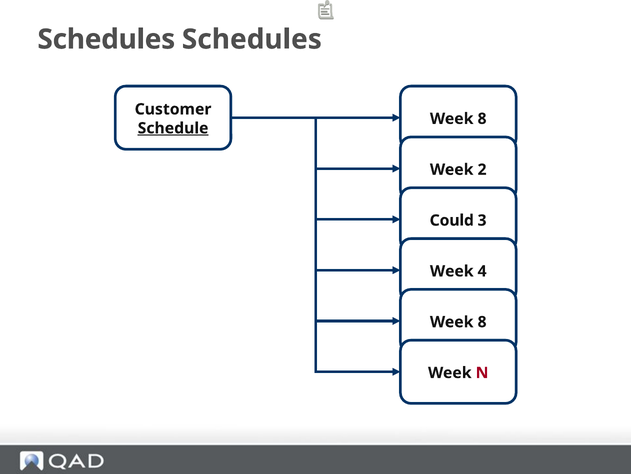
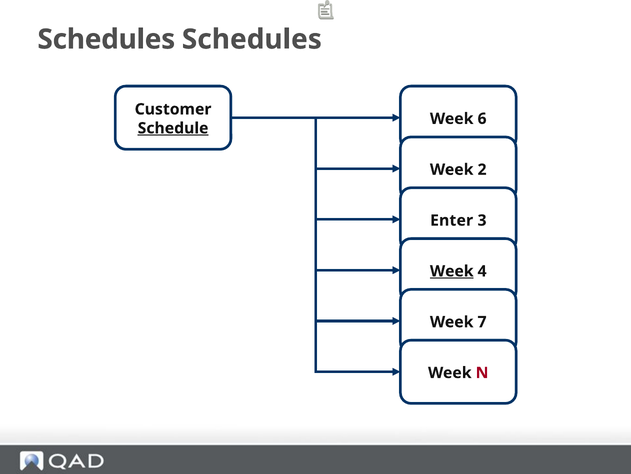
8: 8 -> 6 (482, 119)
Could: Could -> Enter (452, 220)
Week underline: none -> present (452, 271)
8: 8 -> 7 (482, 322)
